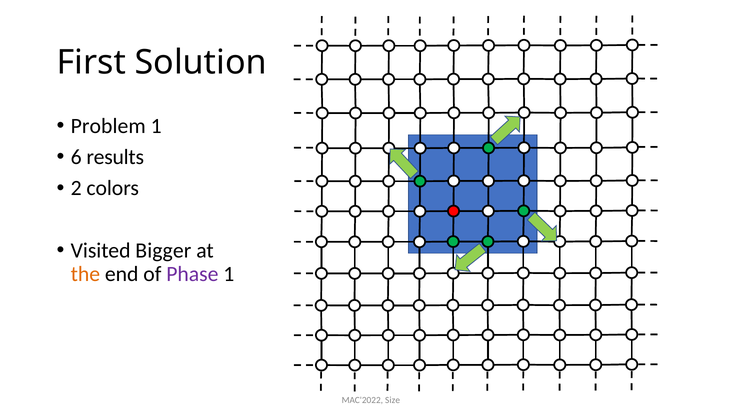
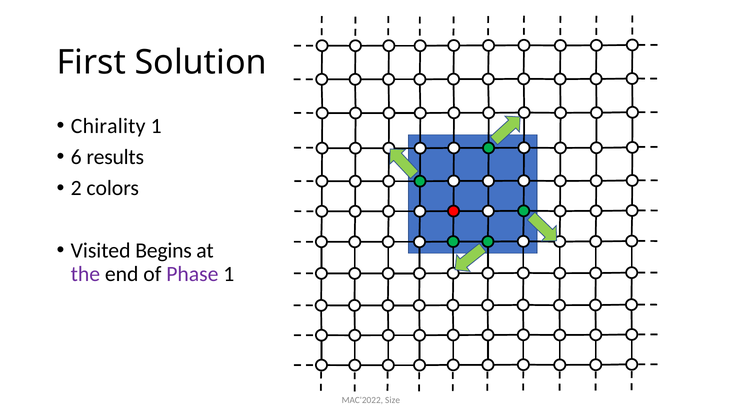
Problem: Problem -> Chirality (108, 126)
Bigger: Bigger -> Begins (164, 250)
the colour: orange -> purple (85, 274)
